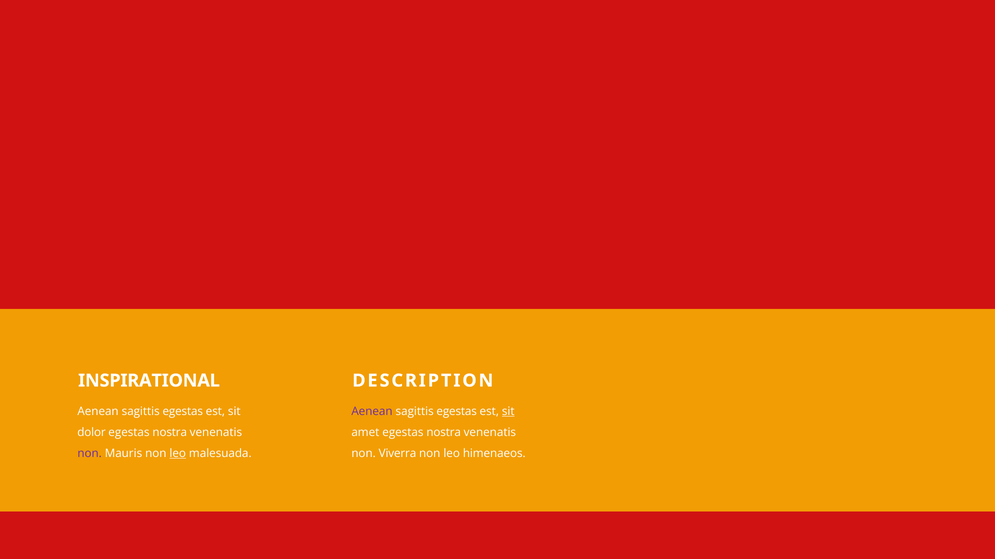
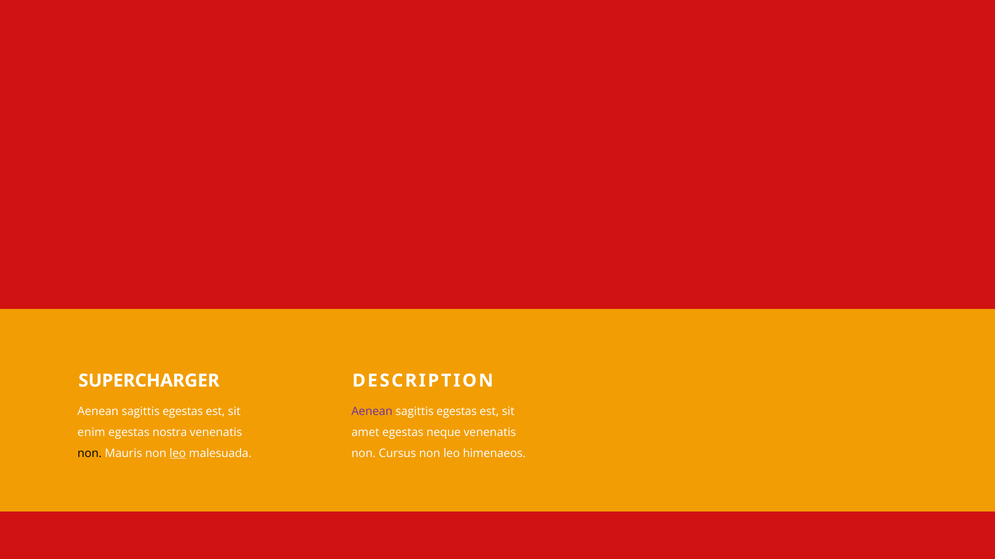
INSPIRATIONAL: INSPIRATIONAL -> SUPERCHARGER (149, 381)
sit underline: present -> none (508, 412)
dolor: dolor -> enim (91, 433)
amet egestas nostra: nostra -> neque (444, 433)
non colour: purple -> black (90, 454)
Viverra: Viverra -> Cursus (397, 454)
